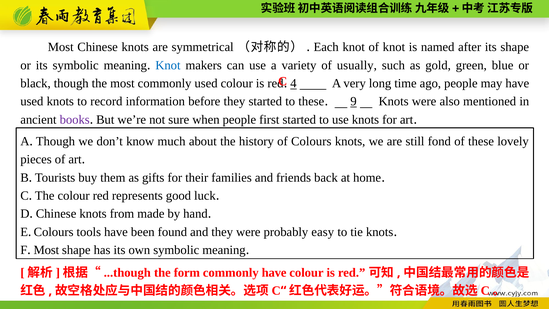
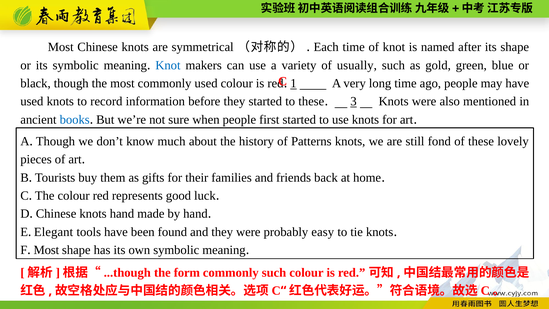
Each knot: knot -> time (354, 47)
4: 4 -> 1 (293, 83)
9: 9 -> 3 (354, 101)
books colour: purple -> blue (75, 120)
of Colours: Colours -> Patterns (311, 141)
knots from: from -> hand (122, 214)
Colours: Colours -> Elegant (54, 232)
commonly have: have -> such (274, 272)
